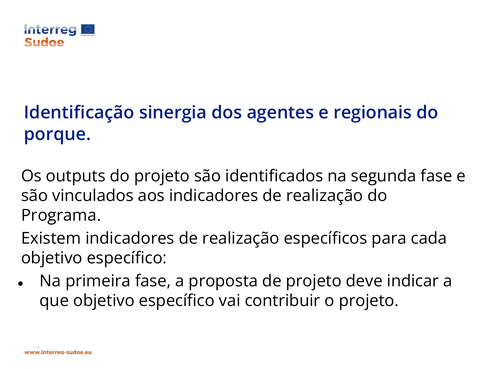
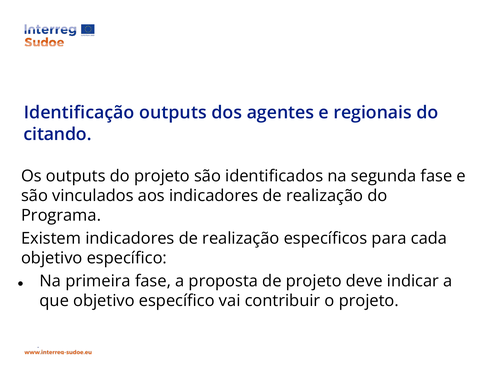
Identificação sinergia: sinergia -> outputs (173, 113)
porque: porque -> citando (58, 134)
